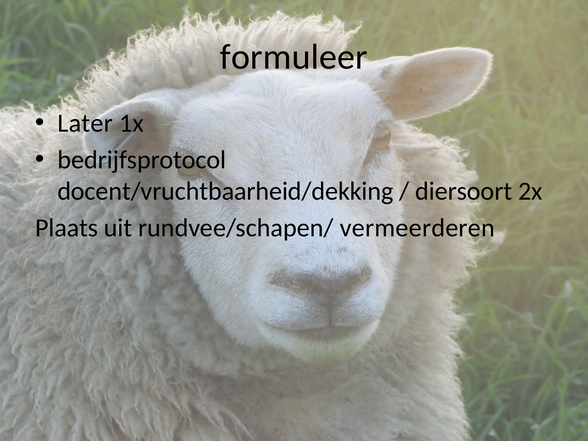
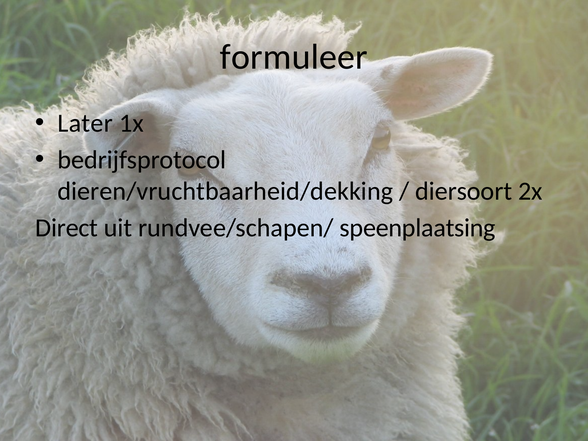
docent/vruchtbaarheid/dekking: docent/vruchtbaarheid/dekking -> dieren/vruchtbaarheid/dekking (225, 191)
Plaats: Plaats -> Direct (67, 228)
vermeerderen: vermeerderen -> speenplaatsing (418, 228)
